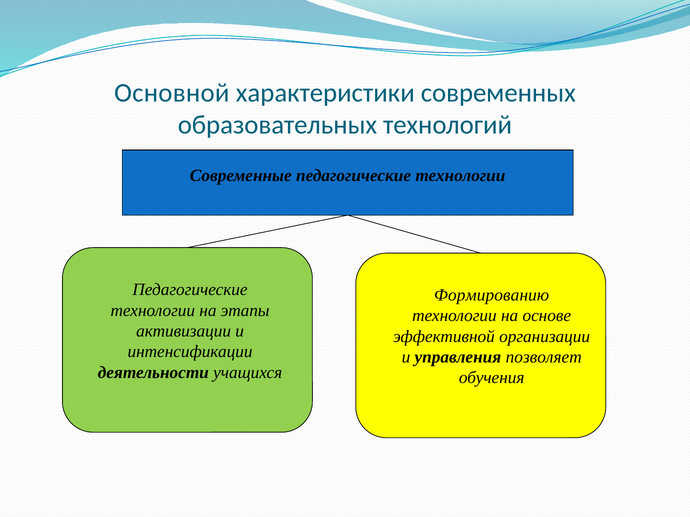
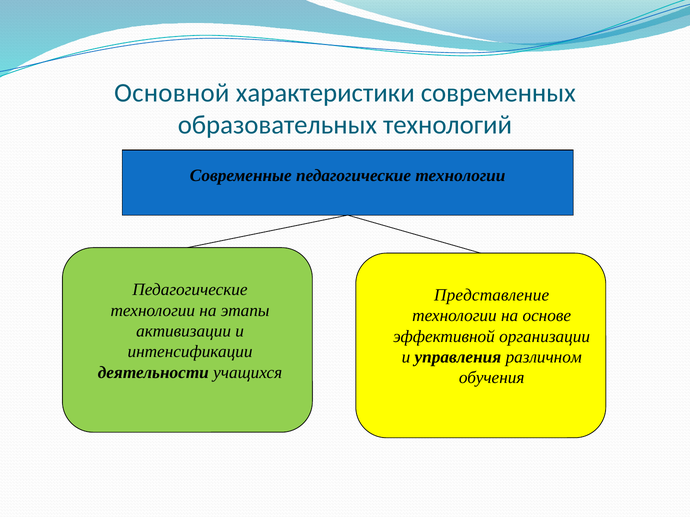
Формированию: Формированию -> Представление (492, 295)
позволяет: позволяет -> различном (544, 357)
